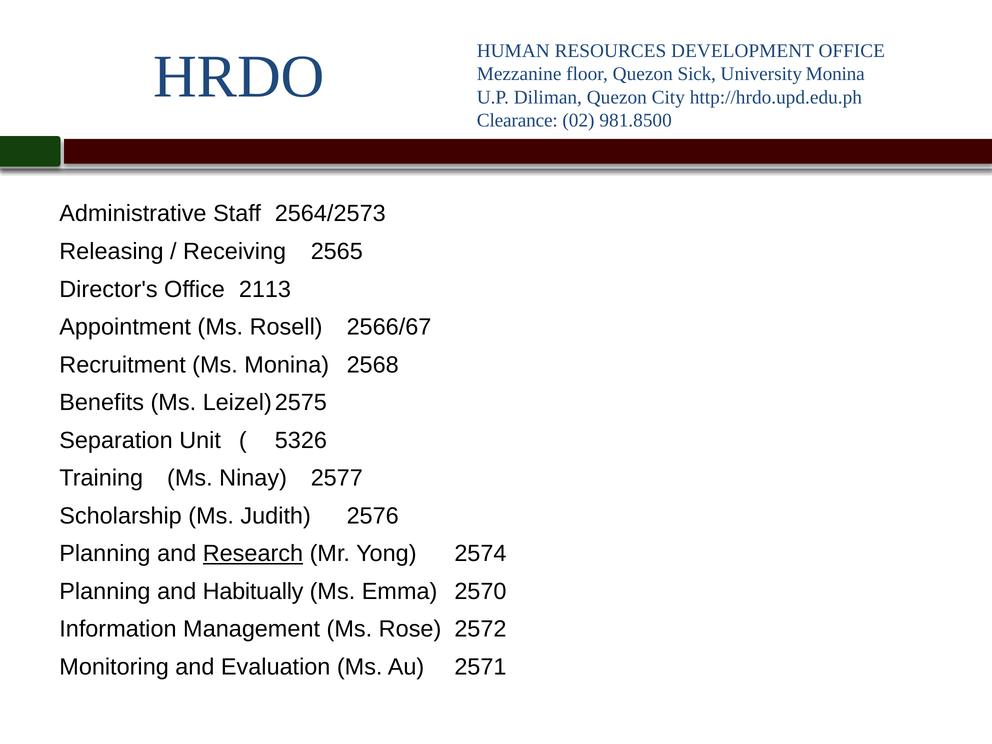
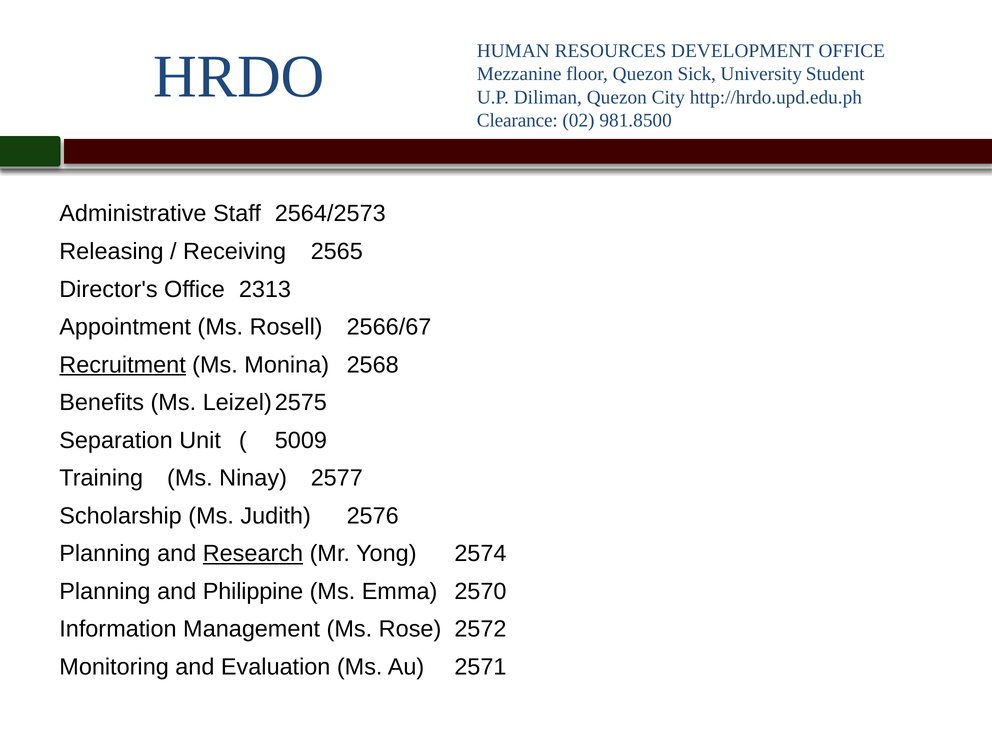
University Monina: Monina -> Student (835, 74)
2113: 2113 -> 2313 (265, 289)
Recruitment underline: none -> present (123, 365)
5326: 5326 -> 5009 (301, 440)
Habitually: Habitually -> Philippine (253, 591)
